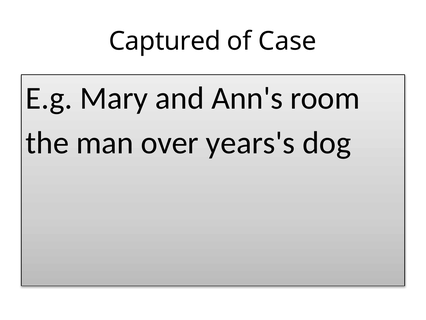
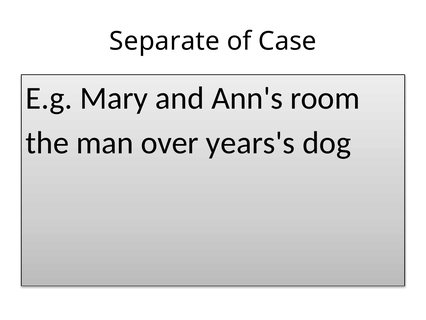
Captured: Captured -> Separate (165, 41)
